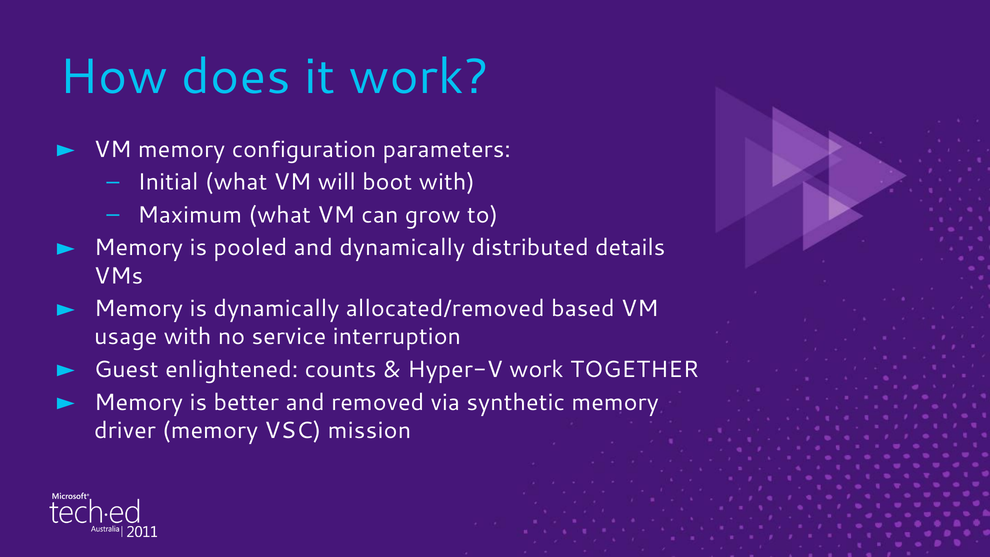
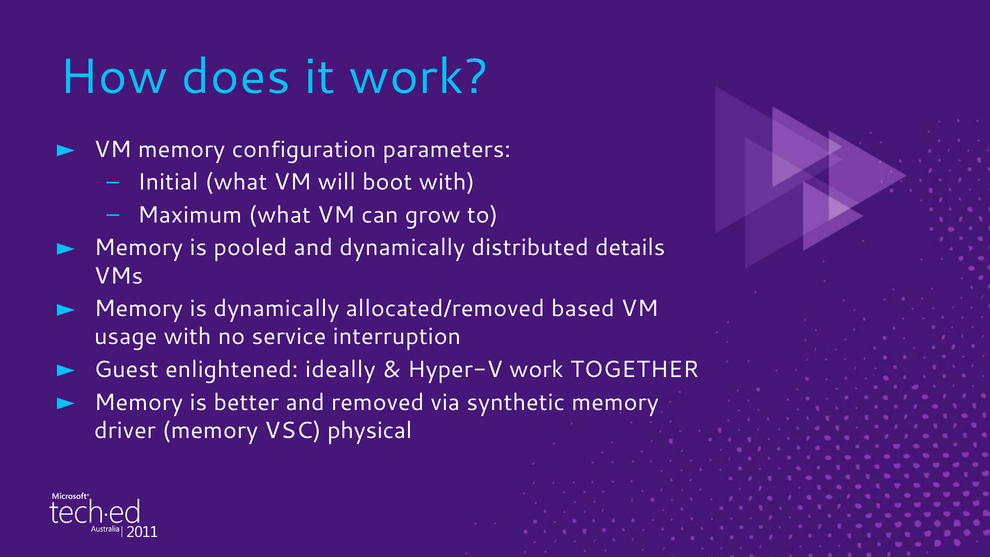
counts: counts -> ideally (340, 369)
mission: mission -> physical (370, 430)
